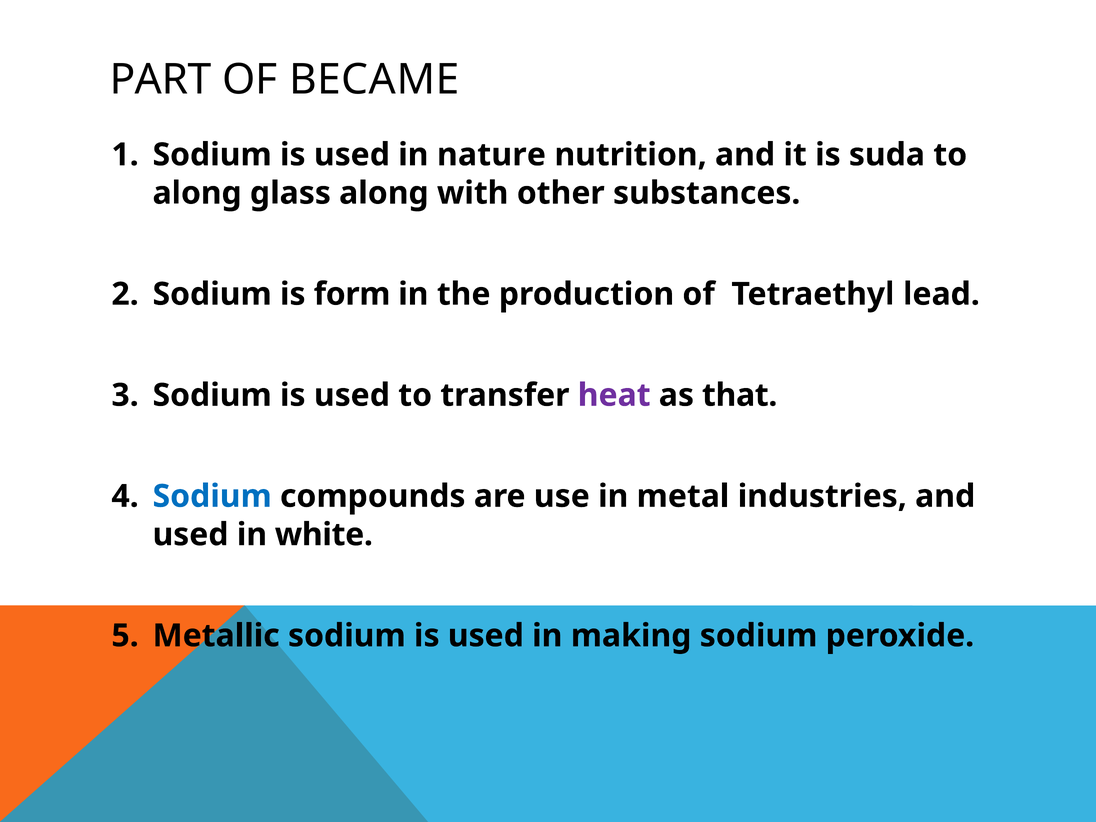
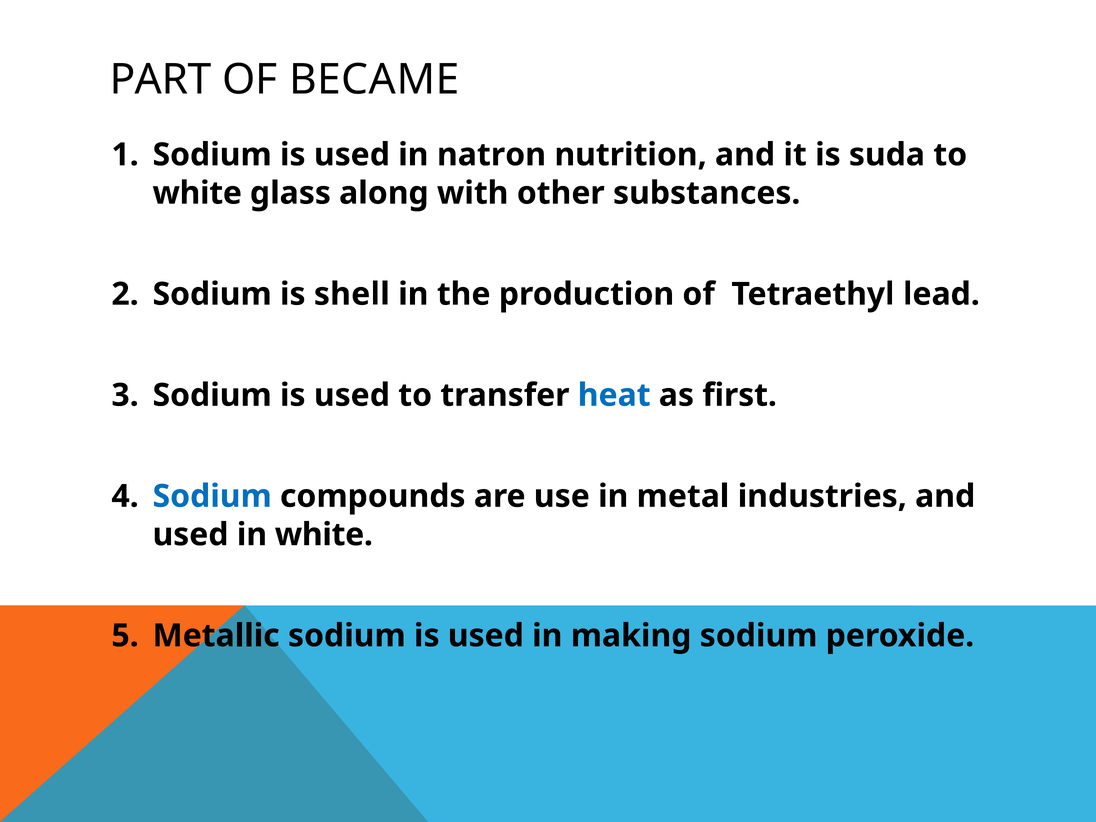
nature: nature -> natron (491, 155)
along: along -> white (197, 193)
form: form -> shell (352, 294)
heat colour: purple -> blue (614, 395)
that: that -> first (740, 395)
